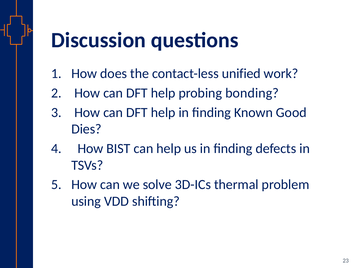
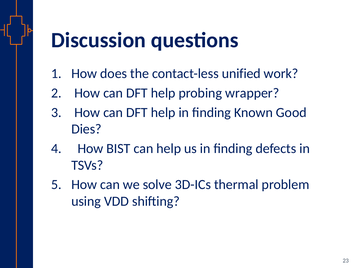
bonding: bonding -> wrapper (252, 93)
